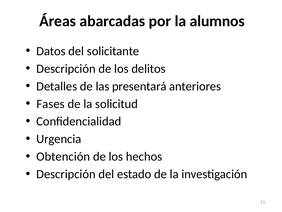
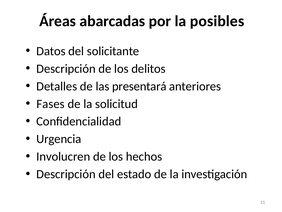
alumnos: alumnos -> posibles (217, 21)
Obtención: Obtención -> Involucren (63, 156)
